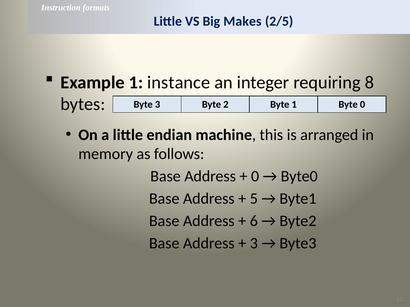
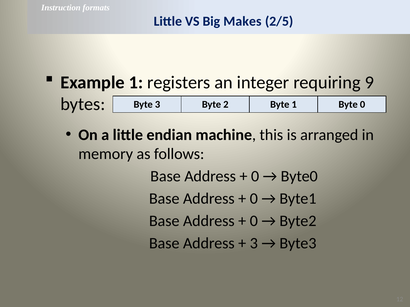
instance: instance -> registers (179, 83)
8: 8 -> 9 (369, 83)
5: 5 -> 0 (254, 199)
6: 6 -> 0 (254, 221)
